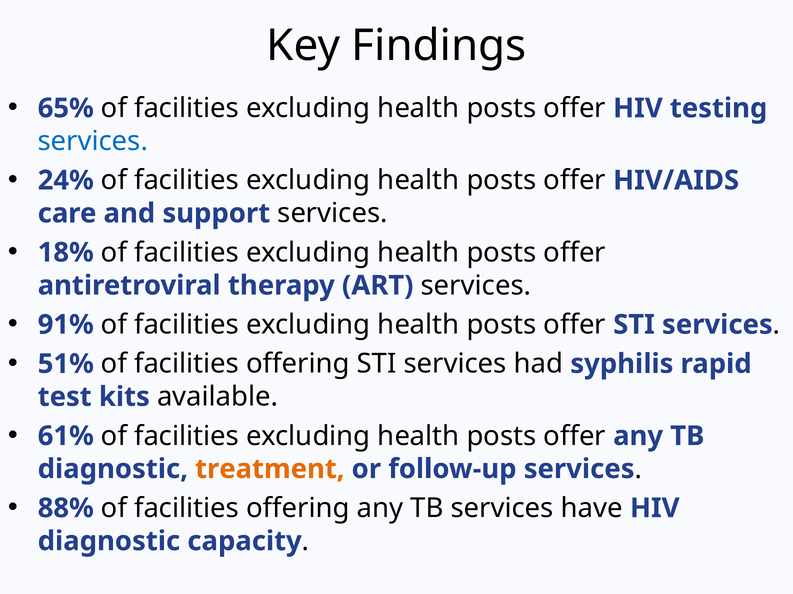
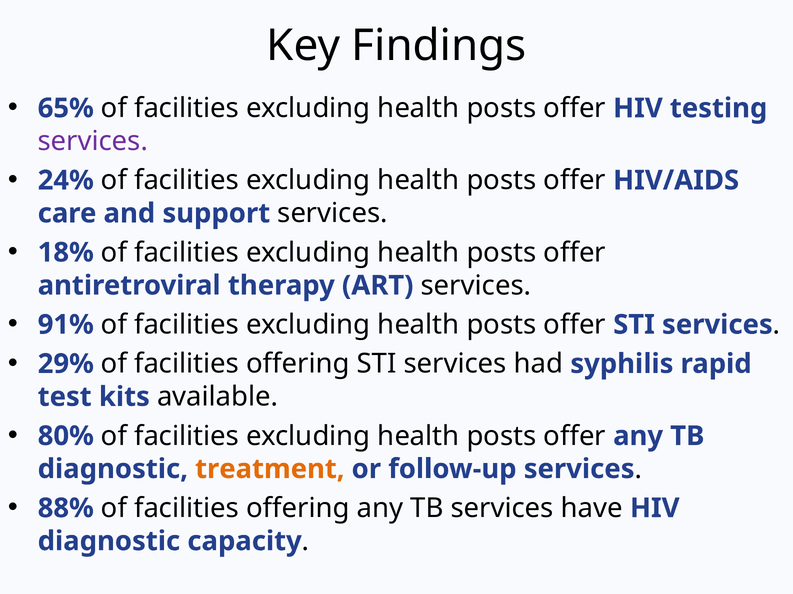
services colour: blue -> purple (93, 141)
51%: 51% -> 29% (66, 364)
61%: 61% -> 80% (66, 437)
